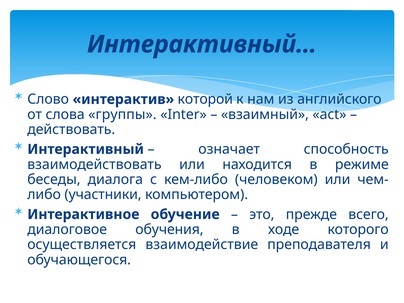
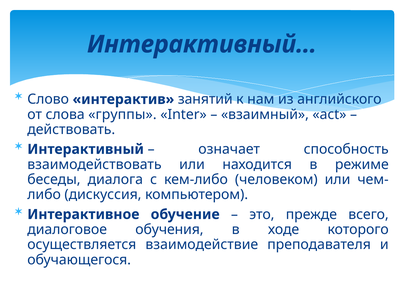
которой: которой -> занятий (205, 99)
участники: участники -> дискуссия (103, 195)
